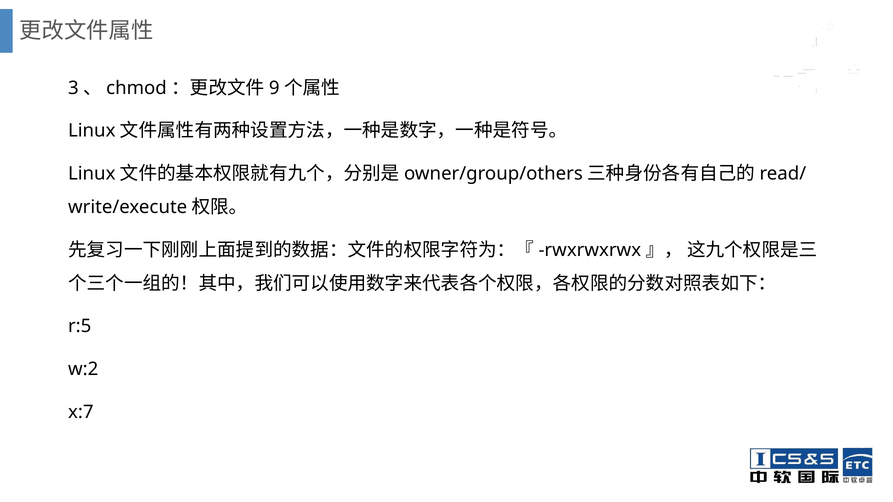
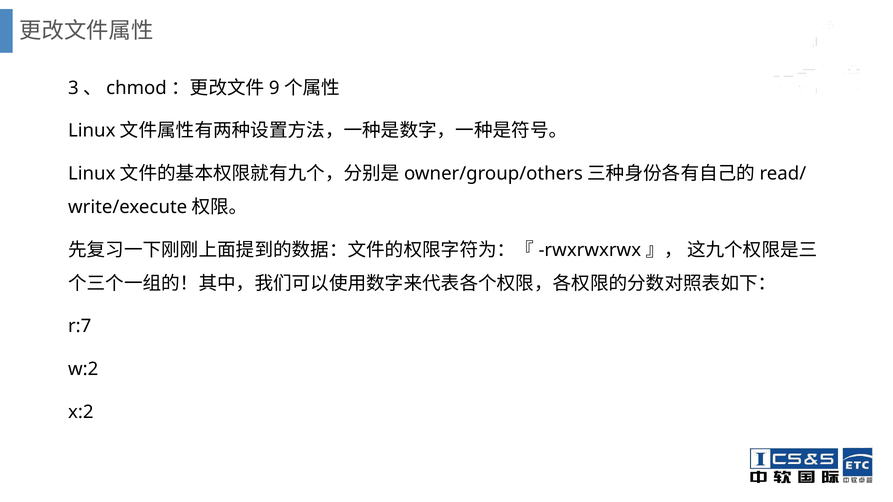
r:5: r:5 -> r:7 (80, 326)
x:7: x:7 -> x:2 (81, 412)
